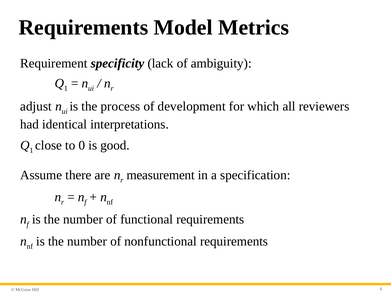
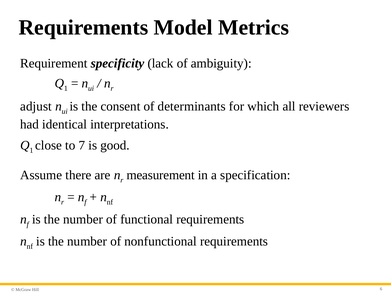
process: process -> consent (120, 107)
development: development -> determinants (192, 107)
0: 0 -> 7 (82, 145)
